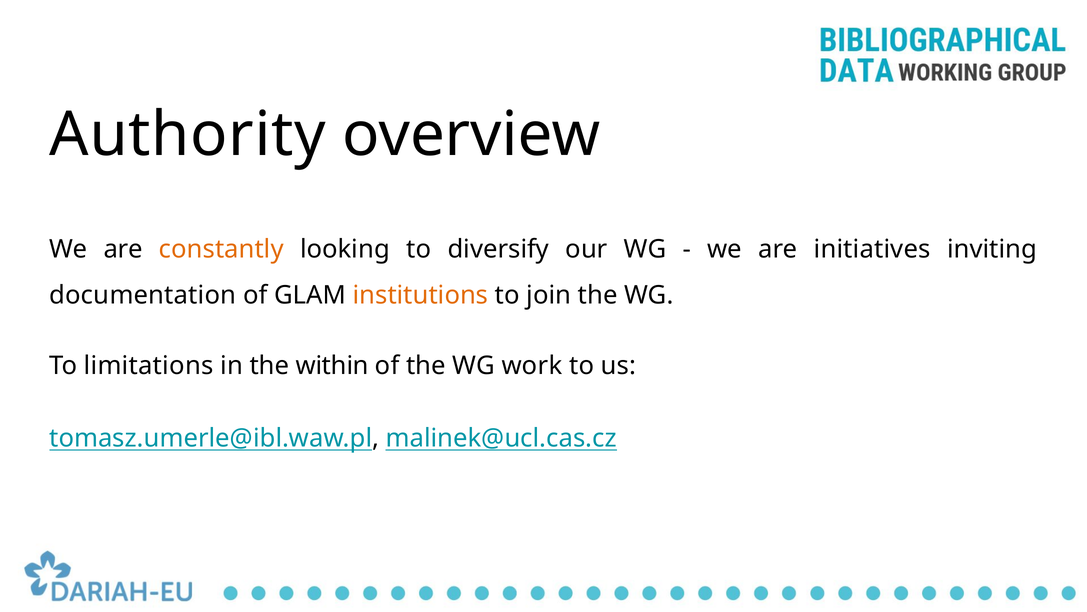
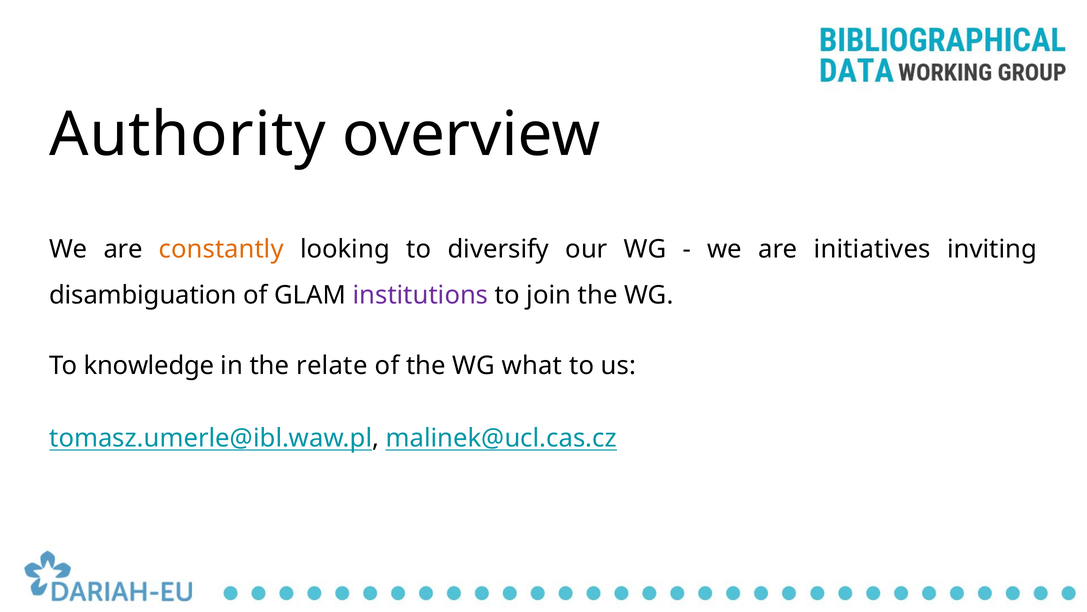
documentation: documentation -> disambiguation (143, 295)
institutions colour: orange -> purple (420, 295)
limitations: limitations -> knowledge (149, 365)
within: within -> relate (332, 365)
work: work -> what (532, 365)
